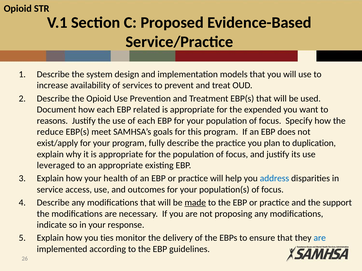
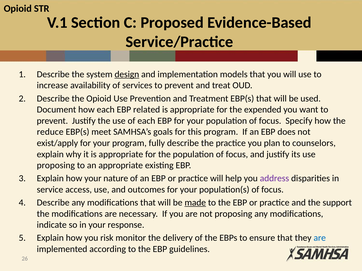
design underline: none -> present (127, 74)
reasons: reasons -> prevent (52, 121)
duplication: duplication -> counselors (314, 143)
leveraged: leveraged -> proposing (56, 166)
health: health -> nature (116, 179)
address colour: blue -> purple (274, 179)
ties: ties -> risk (107, 238)
